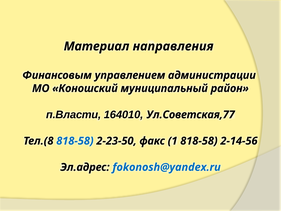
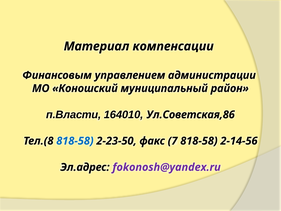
направления: направления -> компенсации (173, 46)
Ул.Советская,77: Ул.Советская,77 -> Ул.Советская,86 (191, 115)
1: 1 -> 7 (173, 141)
fokonosh@yandex.ru colour: blue -> purple (167, 167)
